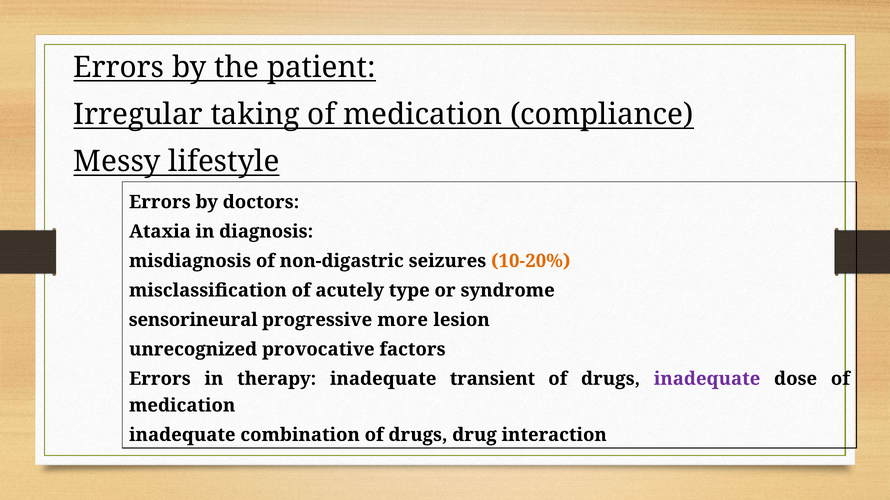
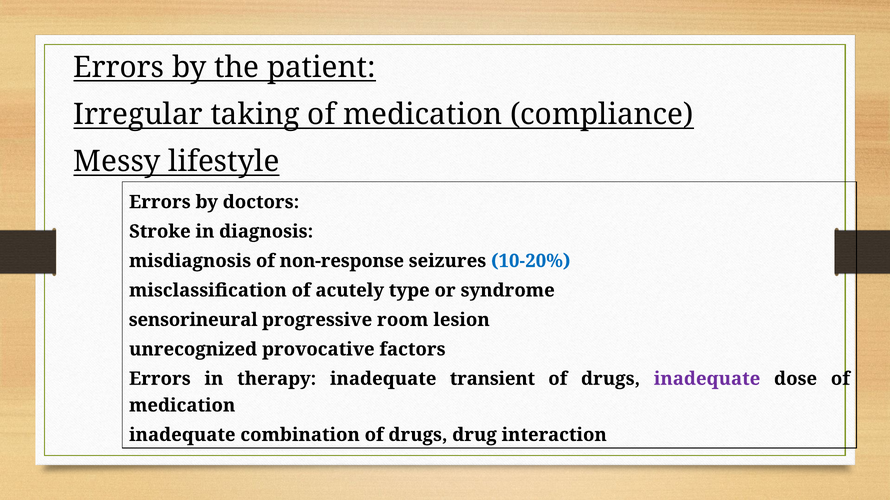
Ataxia: Ataxia -> Stroke (160, 232)
non-digastric: non-digastric -> non-response (342, 261)
10-20% colour: orange -> blue (531, 261)
more: more -> room (403, 320)
